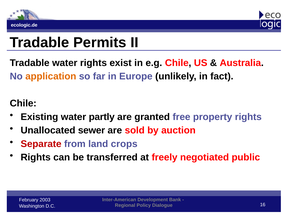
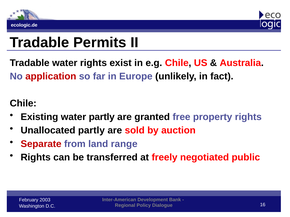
application colour: orange -> red (51, 77)
Unallocated sewer: sewer -> partly (91, 131)
crops: crops -> range (124, 144)
